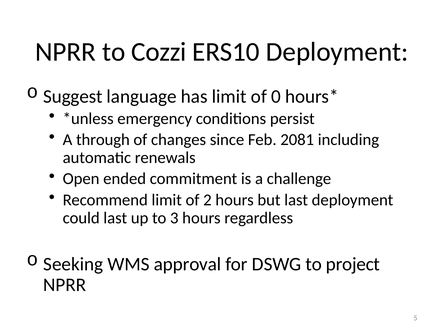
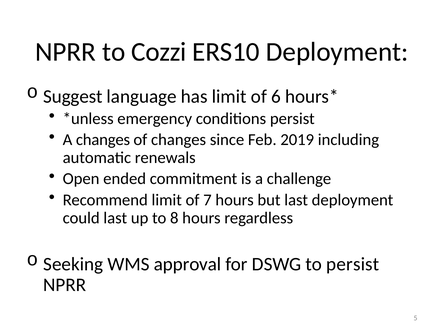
0: 0 -> 6 (276, 96)
A through: through -> changes (103, 140)
2081: 2081 -> 2019 (297, 140)
2: 2 -> 7 (207, 200)
3: 3 -> 8 (174, 218)
to project: project -> persist (353, 264)
